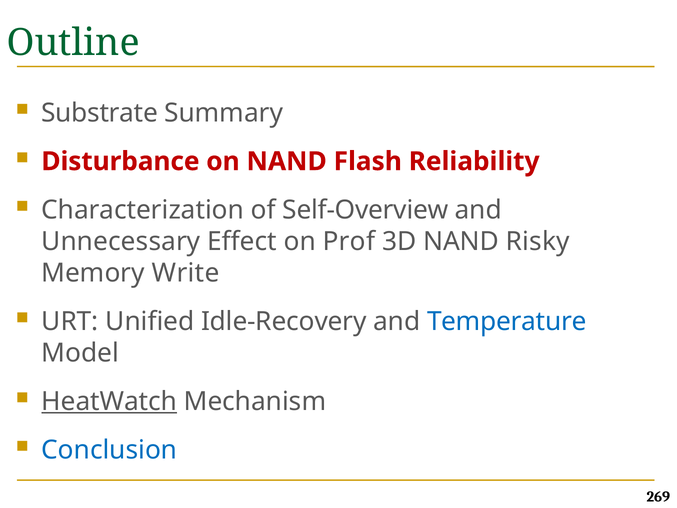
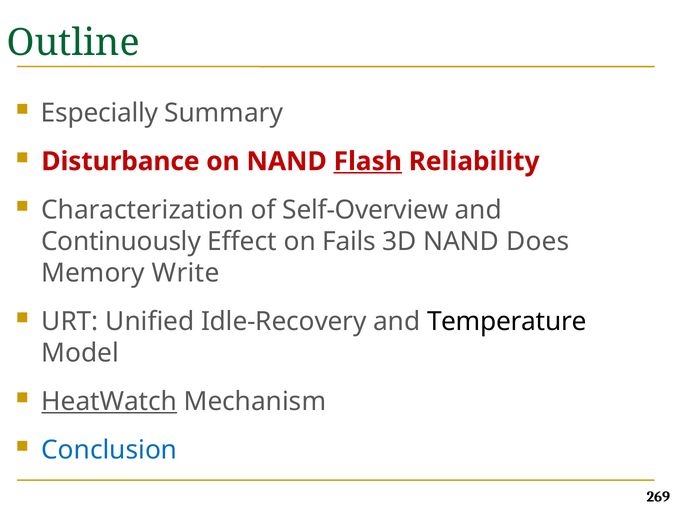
Substrate: Substrate -> Especially (99, 113)
Flash underline: none -> present (368, 161)
Unnecessary: Unnecessary -> Continuously (121, 241)
Prof: Prof -> Fails (349, 241)
Risky: Risky -> Does (538, 241)
Temperature colour: blue -> black (507, 321)
